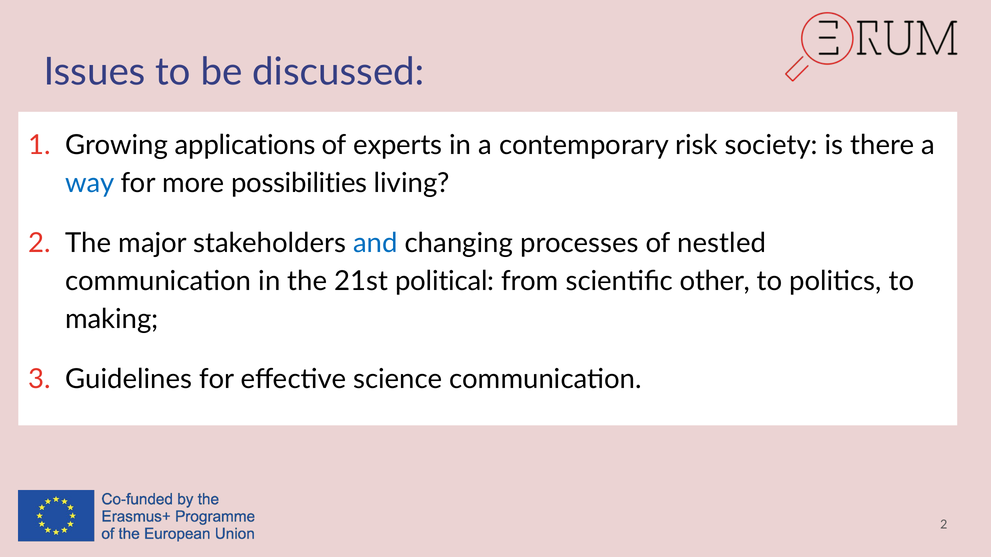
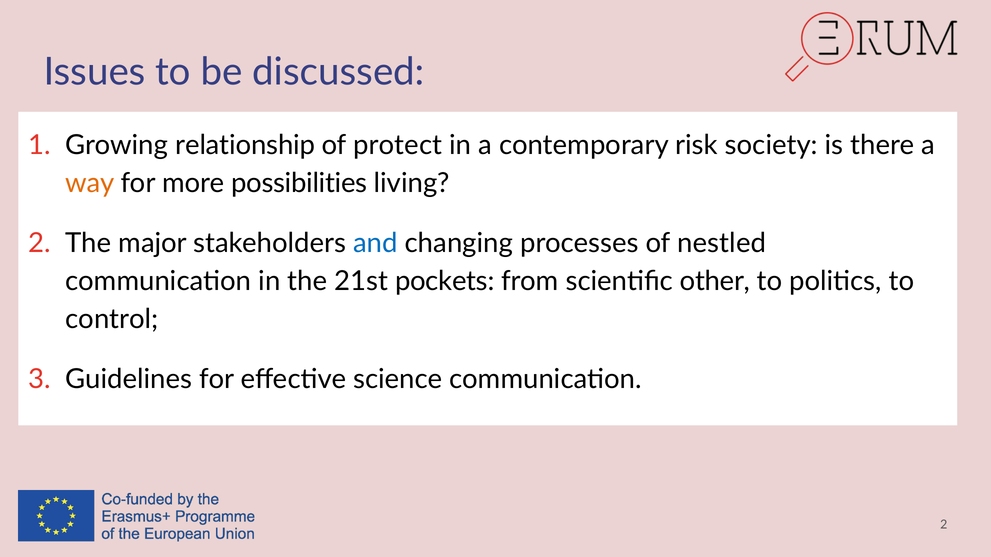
applications: applications -> relationship (245, 145)
experts: experts -> protect (398, 145)
way colour: blue -> orange (90, 183)
political: political -> pockets (445, 281)
making: making -> control (112, 319)
